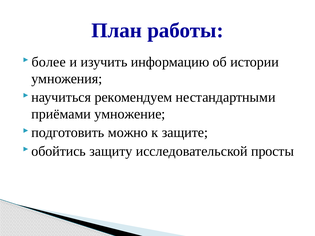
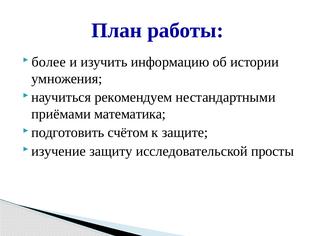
умножение: умножение -> математика (130, 114)
можно: можно -> счётом (128, 133)
обойтись: обойтись -> изучение (59, 151)
